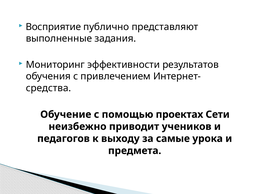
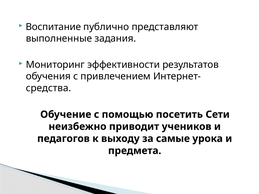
Восприятие: Восприятие -> Воспитание (53, 27)
проектах: проектах -> посетить (179, 115)
